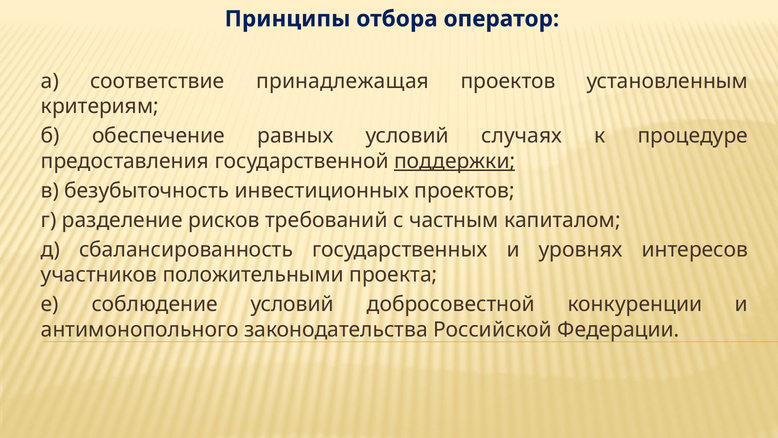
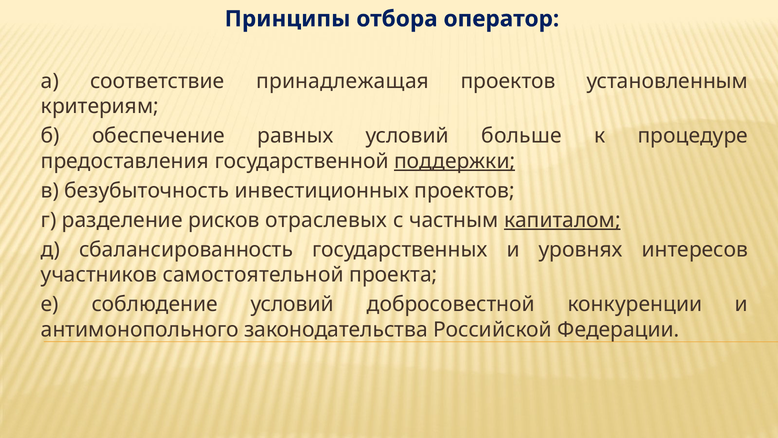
случаях: случаях -> больше (522, 136)
требований: требований -> отраслевых (326, 220)
капиталом underline: none -> present (562, 220)
положительными: положительными -> самостоятельной (253, 275)
